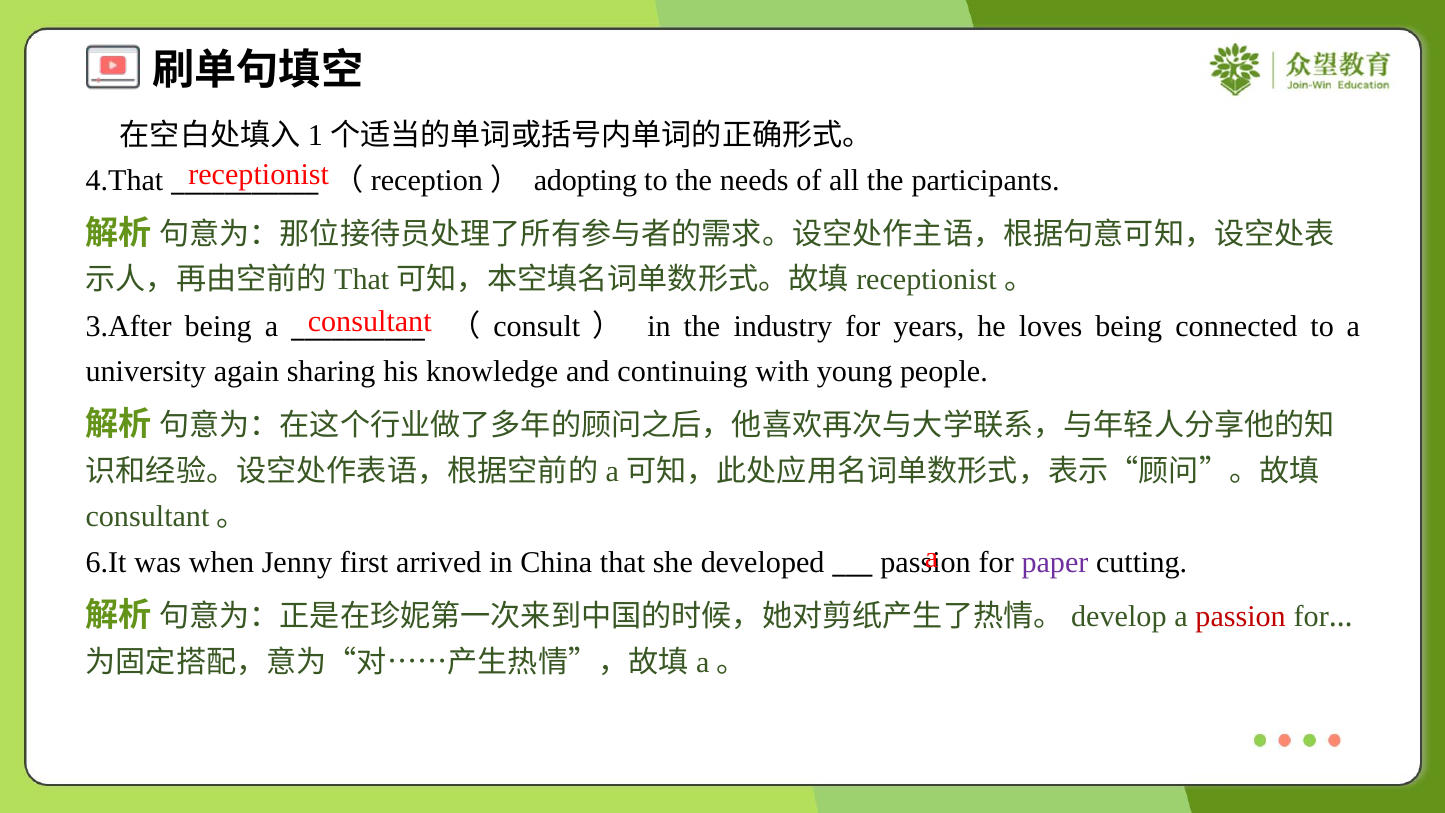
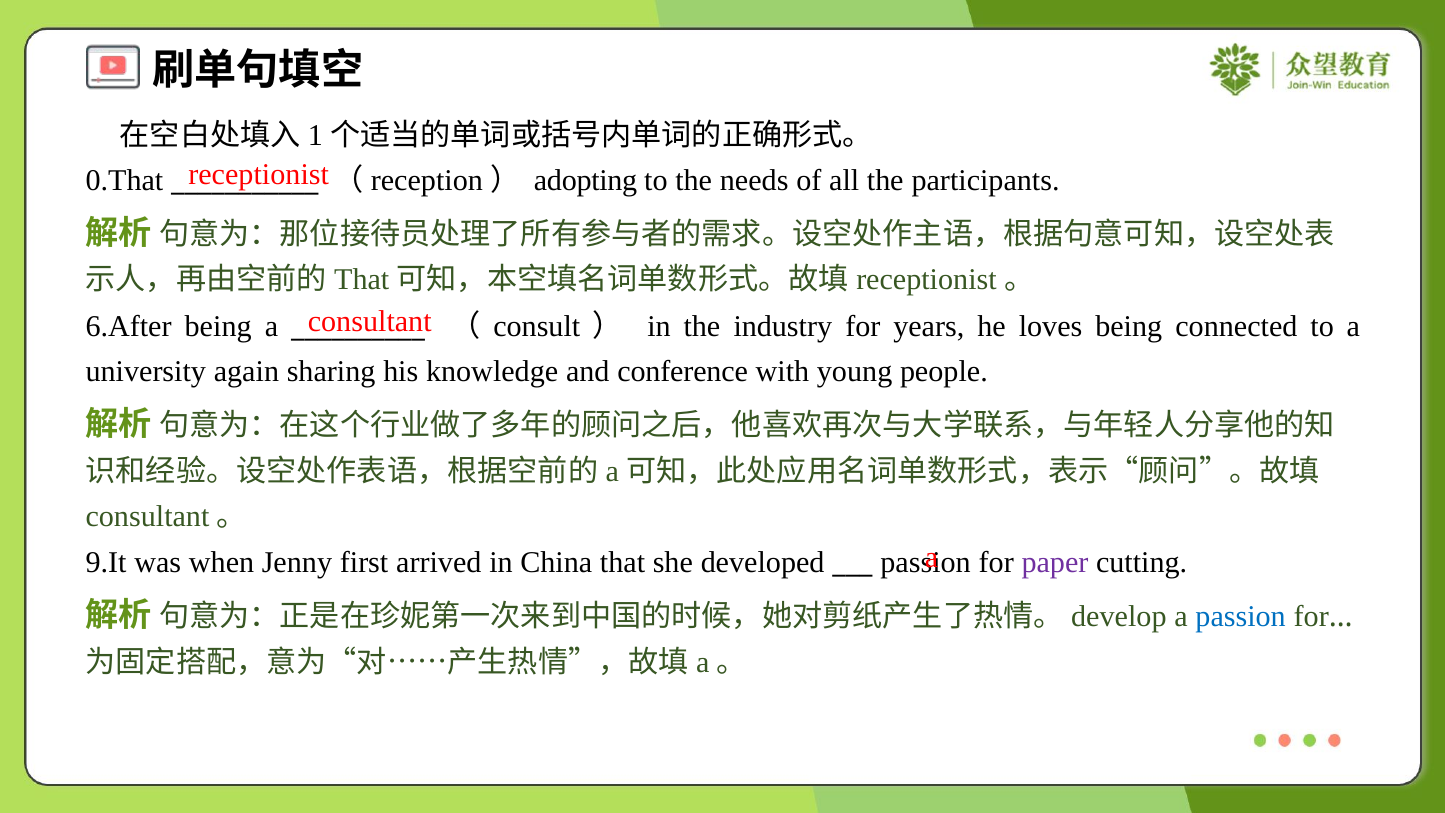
4.That: 4.That -> 0.That (124, 181)
3.After: 3.After -> 6.After (129, 326)
continuing: continuing -> conference (683, 371)
6.It: 6.It -> 9.It (106, 562)
passion colour: red -> blue (1241, 616)
